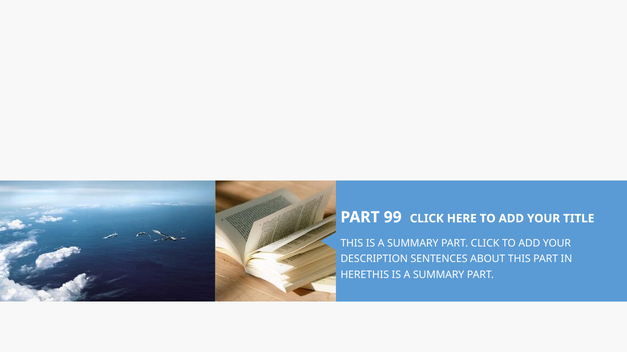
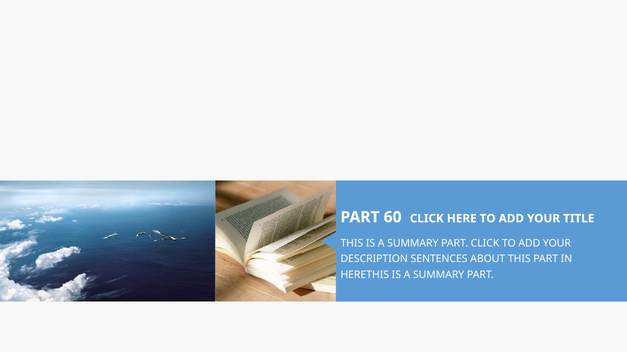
99: 99 -> 60 (393, 218)
